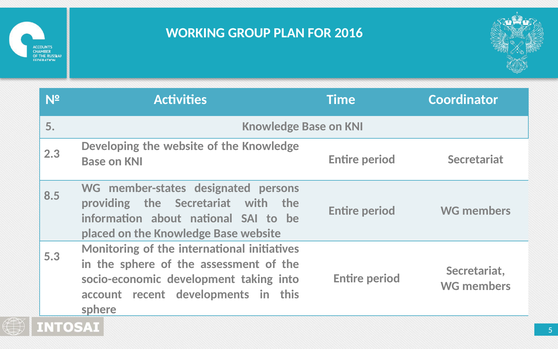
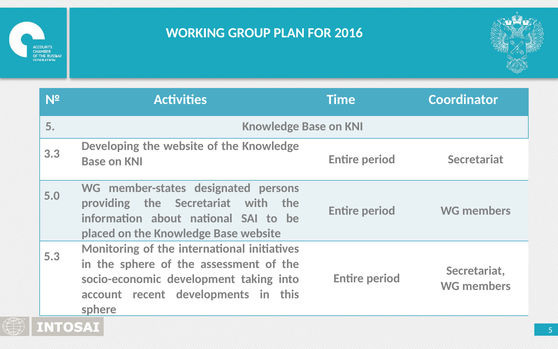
2.3: 2.3 -> 3.3 (52, 154)
8.5: 8.5 -> 5.0 (52, 195)
